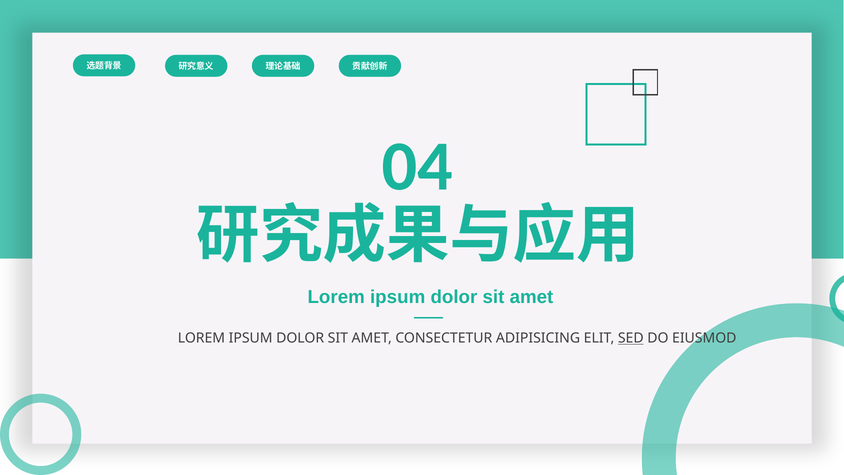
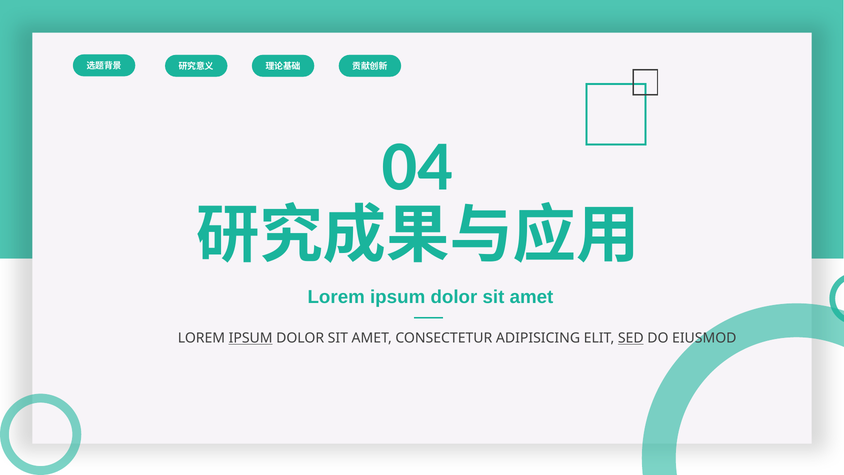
IPSUM underline: none -> present (251, 338)
